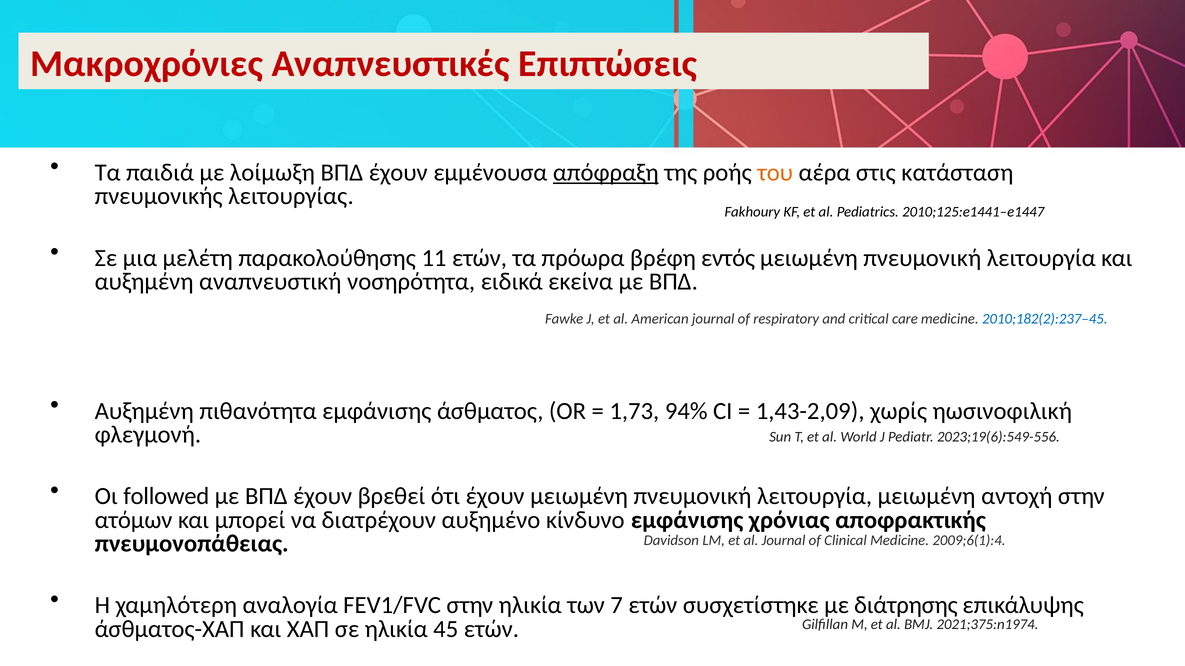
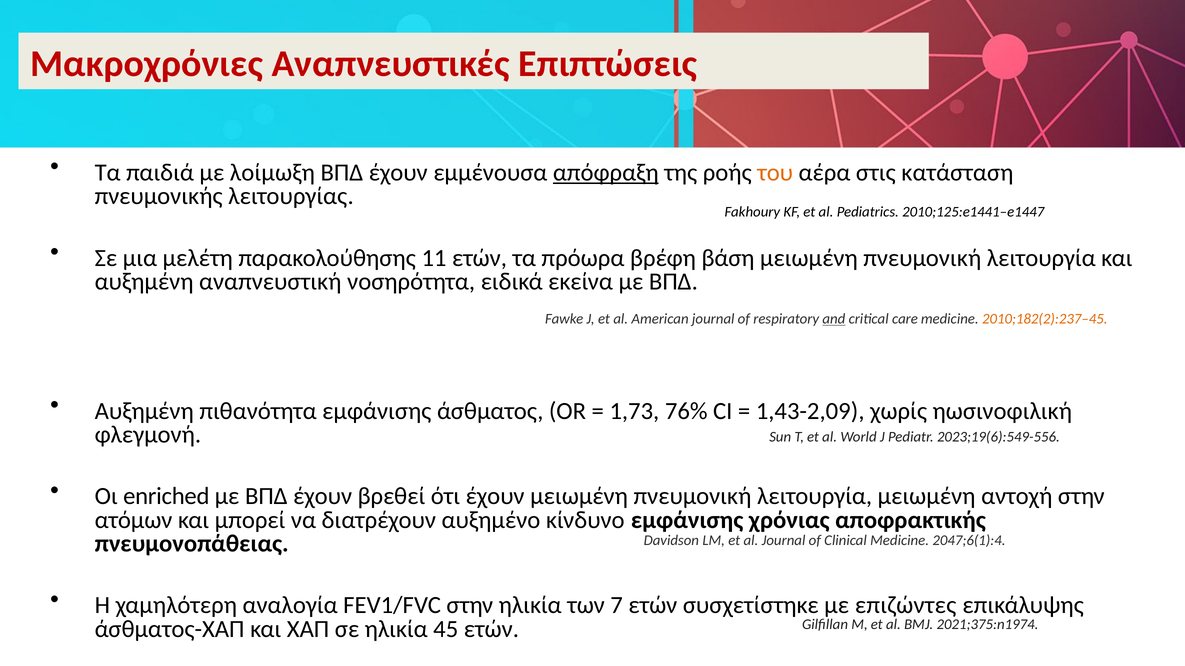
εντός: εντός -> βάση (728, 258)
and underline: none -> present (834, 319)
2010;182(2):237–45 colour: blue -> orange (1045, 319)
94%: 94% -> 76% (686, 411)
followed: followed -> enriched (166, 497)
2009;6(1):4: 2009;6(1):4 -> 2047;6(1):4 (969, 541)
διάτρησης: διάτρησης -> επιζώντες (906, 606)
